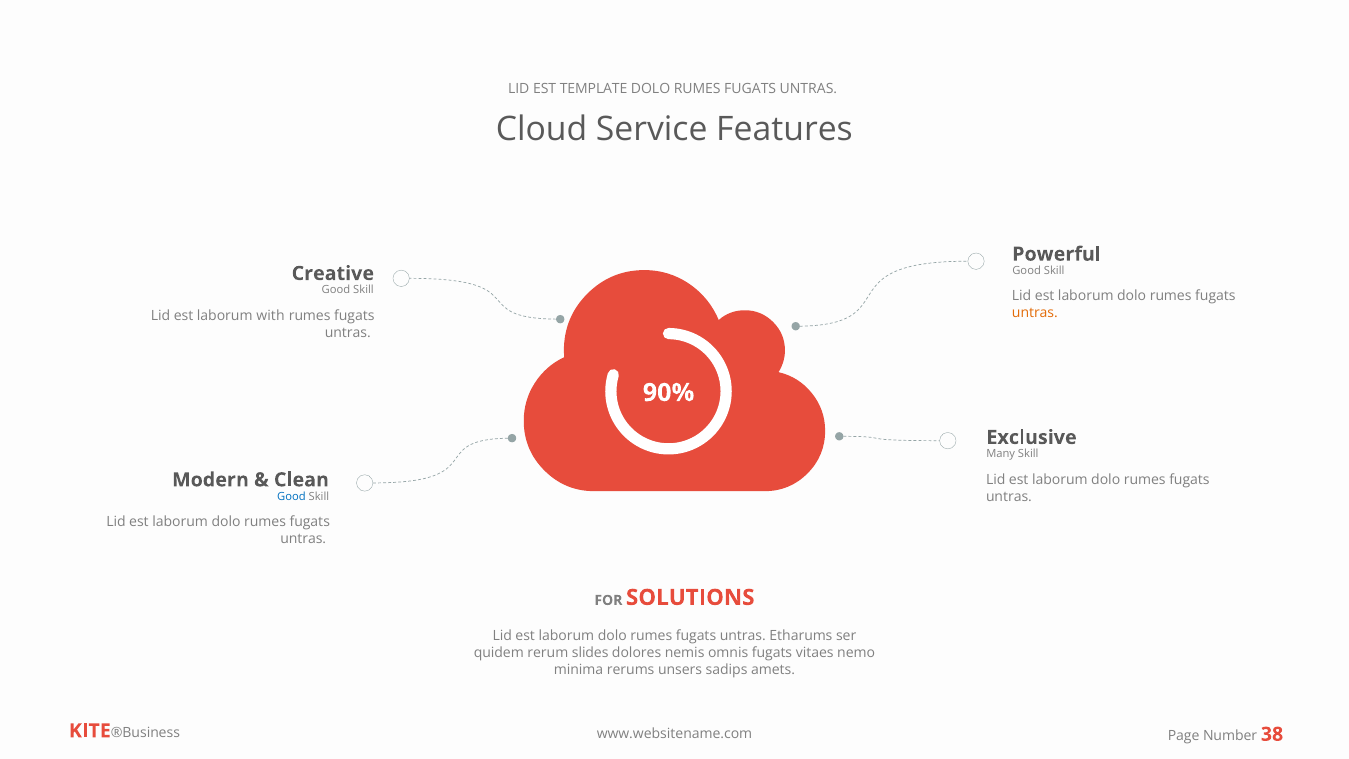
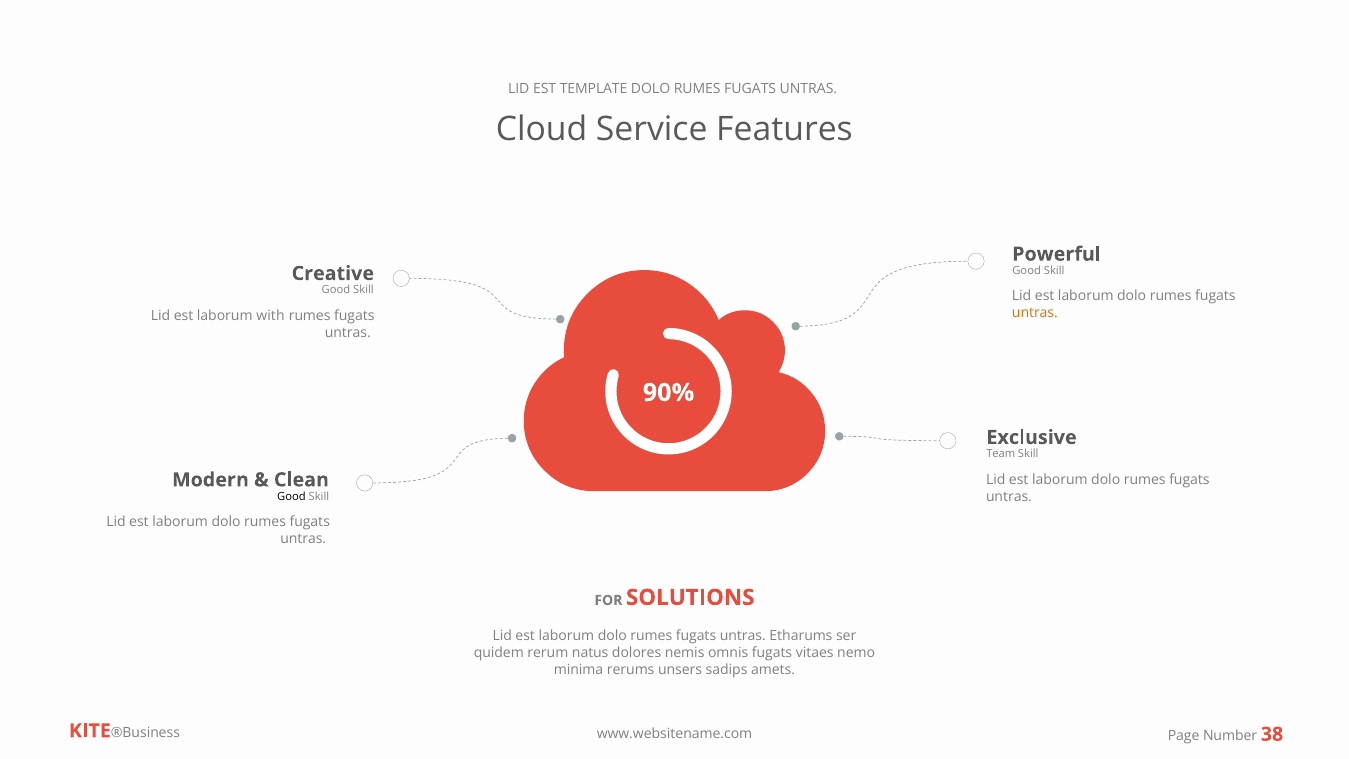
Many: Many -> Team (1001, 454)
Good colour: blue -> black (291, 496)
slides: slides -> natus (590, 653)
